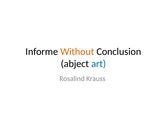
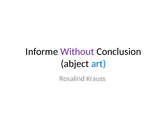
Without colour: orange -> purple (77, 52)
